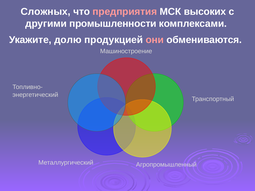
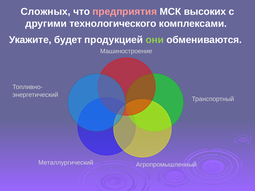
промышленности: промышленности -> технологического (113, 24)
долю: долю -> будет (68, 40)
они colour: pink -> light green (155, 40)
